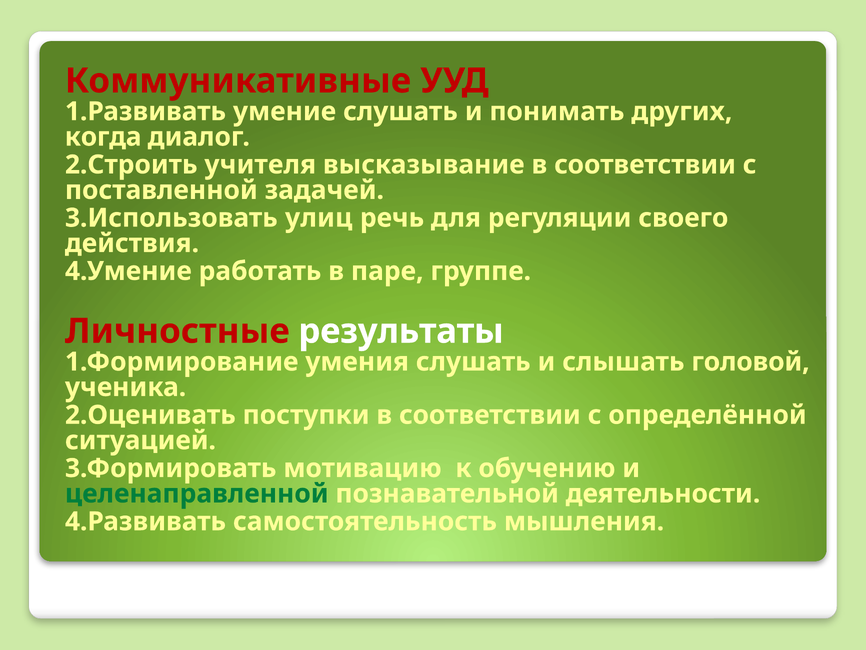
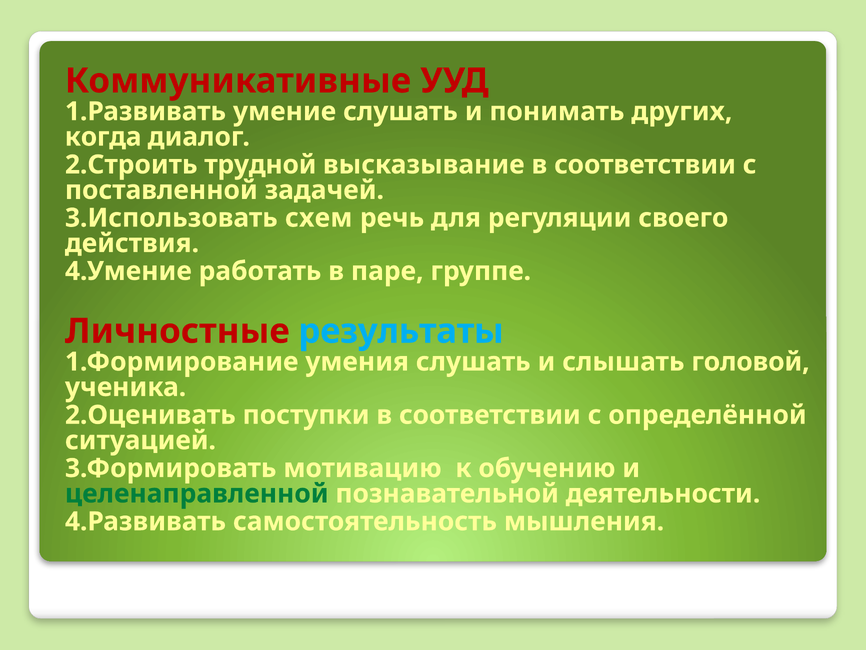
учителя: учителя -> трудной (260, 165)
улиц: улиц -> схем (319, 218)
результаты colour: white -> light blue (401, 331)
